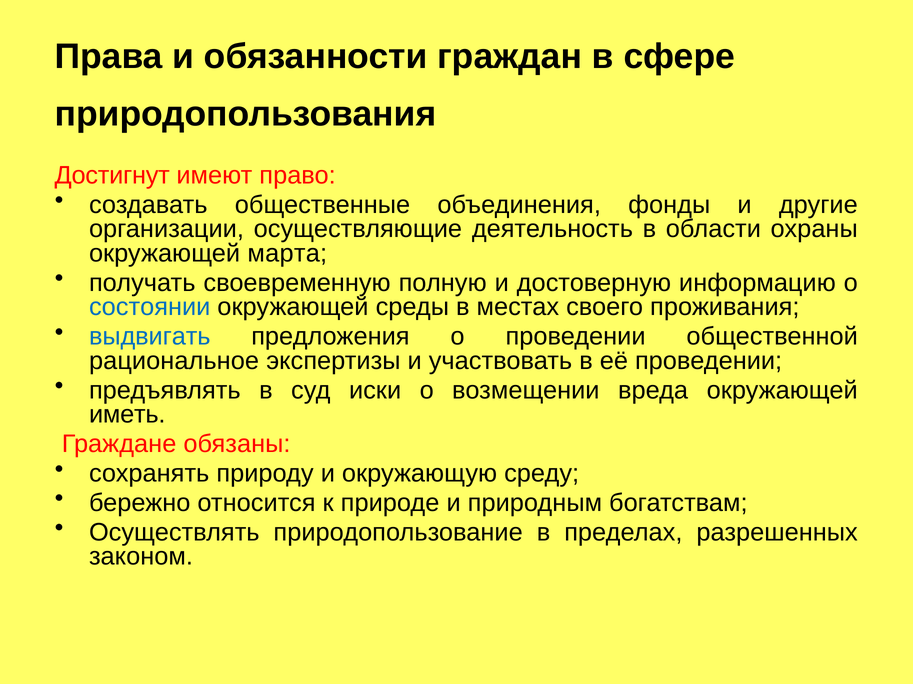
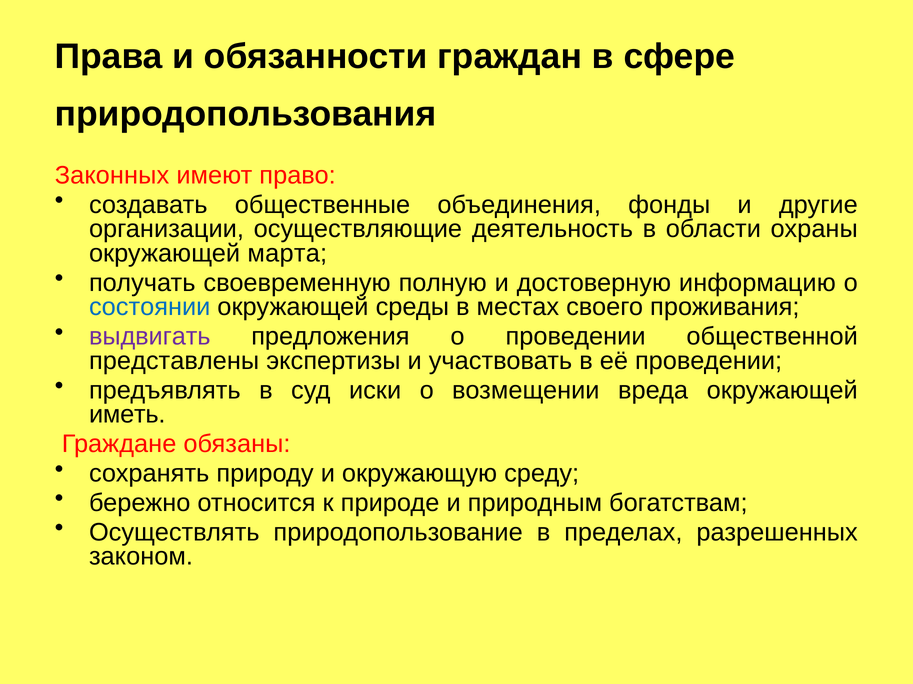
Достигнут: Достигнут -> Законных (112, 175)
выдвигать colour: blue -> purple (150, 337)
рациональное: рациональное -> представлены (174, 361)
